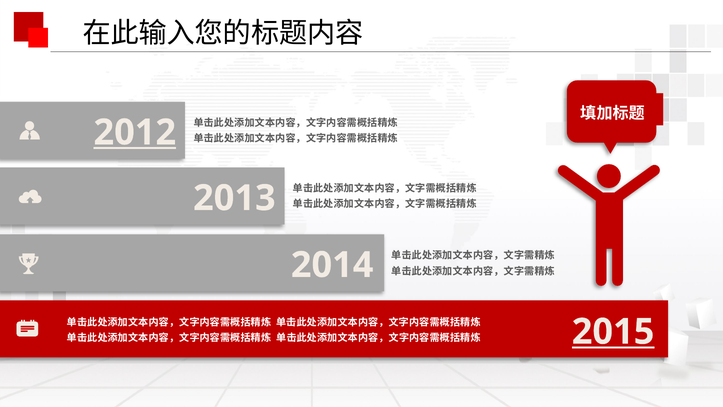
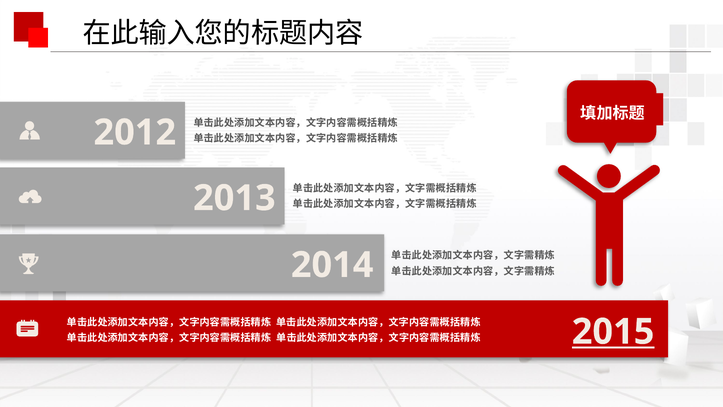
2012 underline: present -> none (135, 132)
